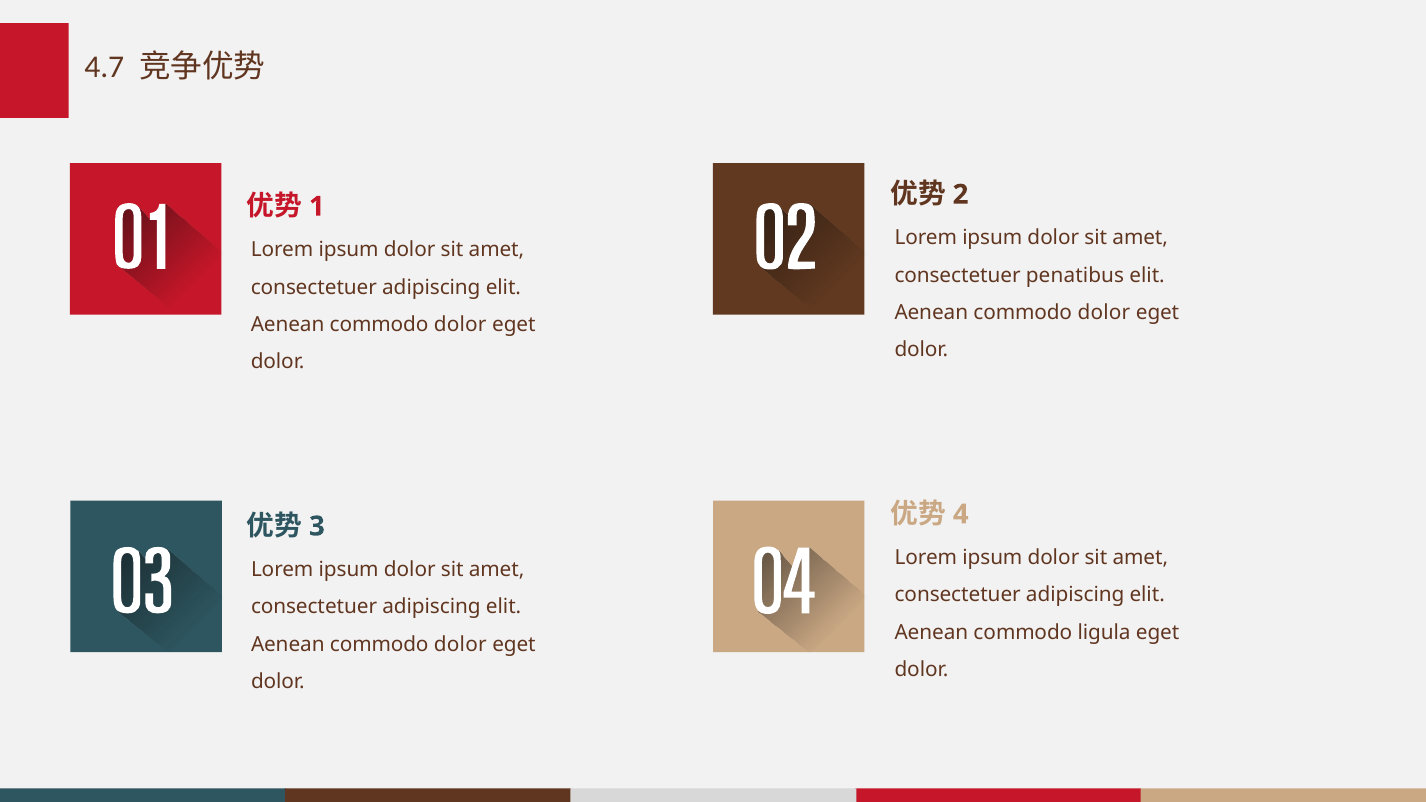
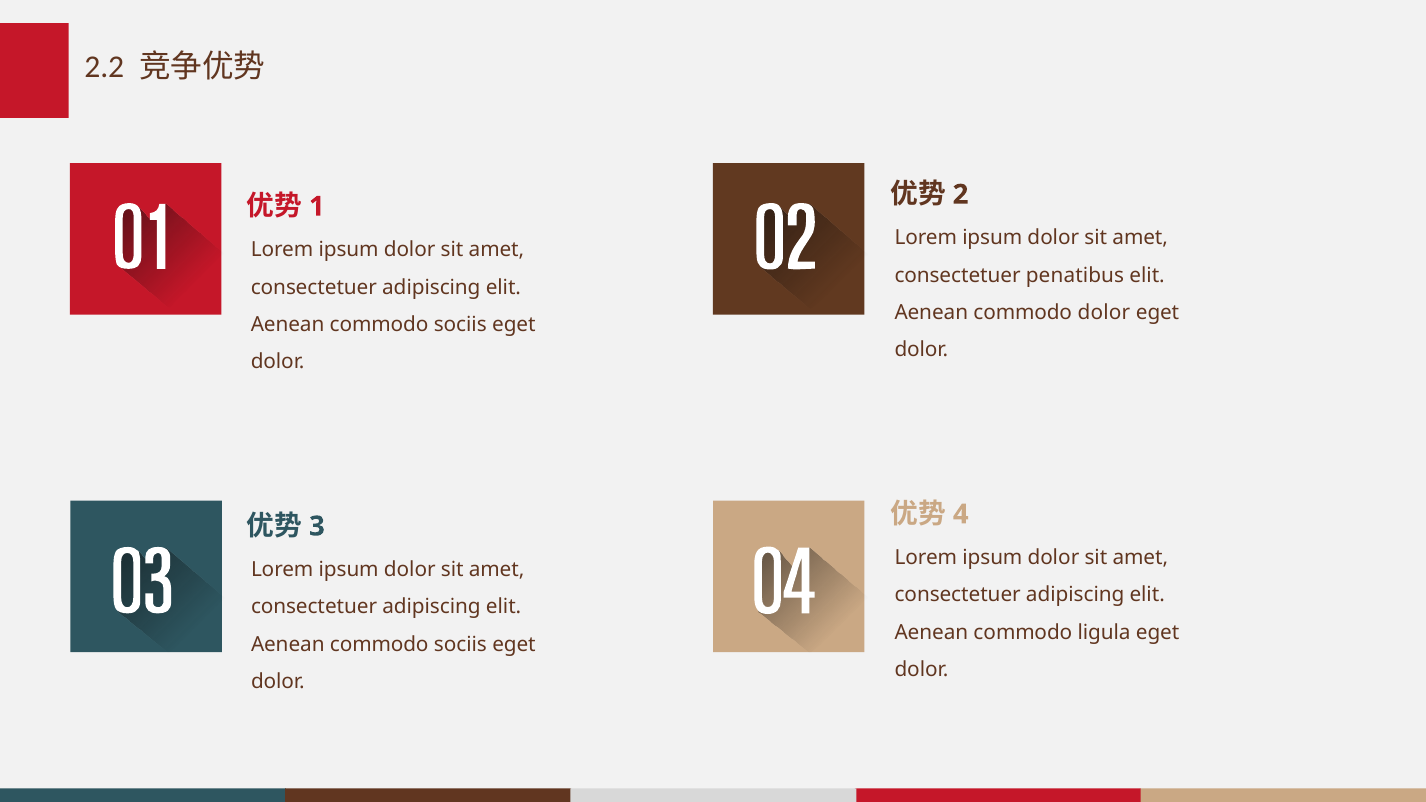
4.7: 4.7 -> 2.2 (104, 67)
dolor: dolor -> sociis (460, 325)
dolor: dolor -> sociis (460, 645)
